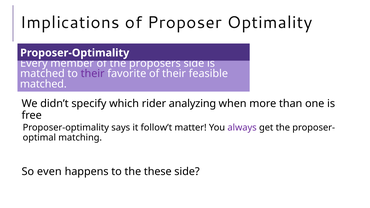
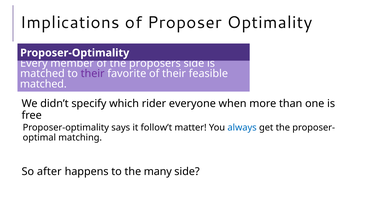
analyzing: analyzing -> everyone (192, 104)
always colour: purple -> blue (242, 128)
even: even -> after (49, 172)
these: these -> many (158, 172)
